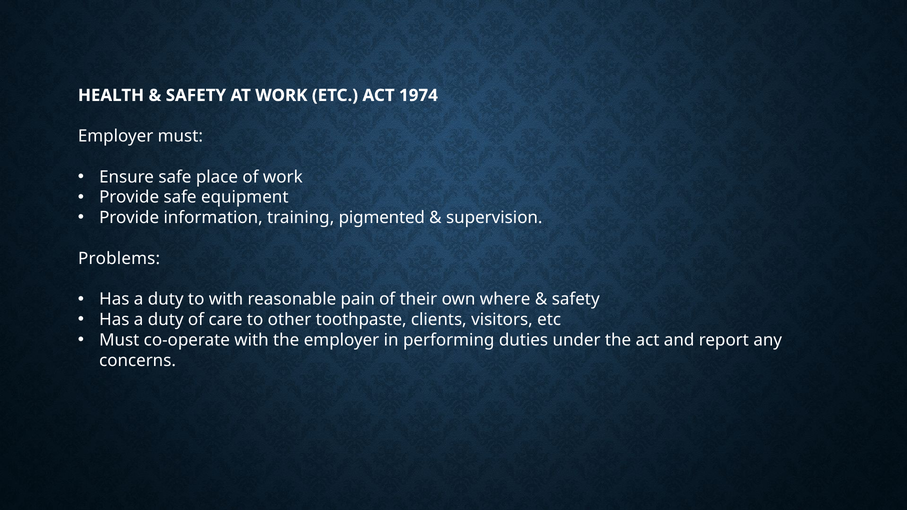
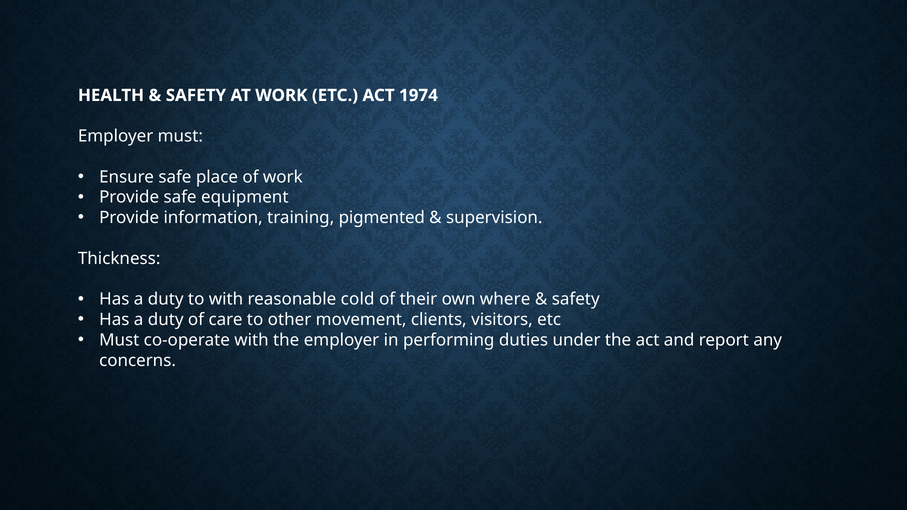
Problems: Problems -> Thickness (119, 259)
pain: pain -> cold (358, 299)
toothpaste: toothpaste -> movement (361, 320)
